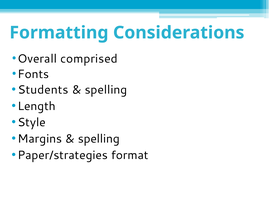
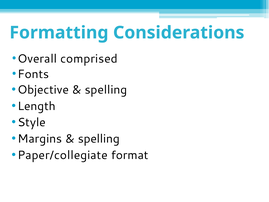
Students: Students -> Objective (43, 90)
Paper/strategies: Paper/strategies -> Paper/collegiate (63, 155)
